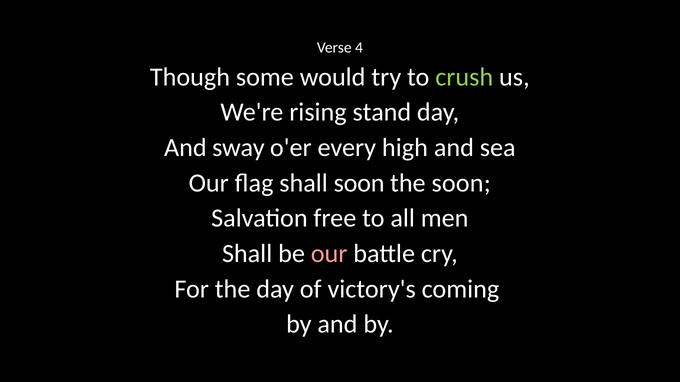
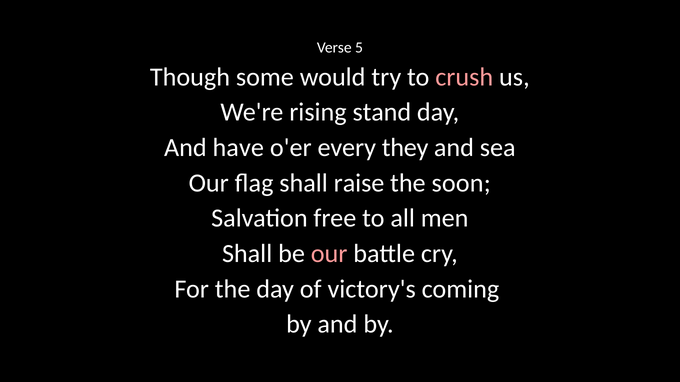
4: 4 -> 5 (359, 48)
crush colour: light green -> pink (464, 77)
sway: sway -> have (238, 148)
high: high -> they (405, 148)
shall soon: soon -> raise (359, 183)
